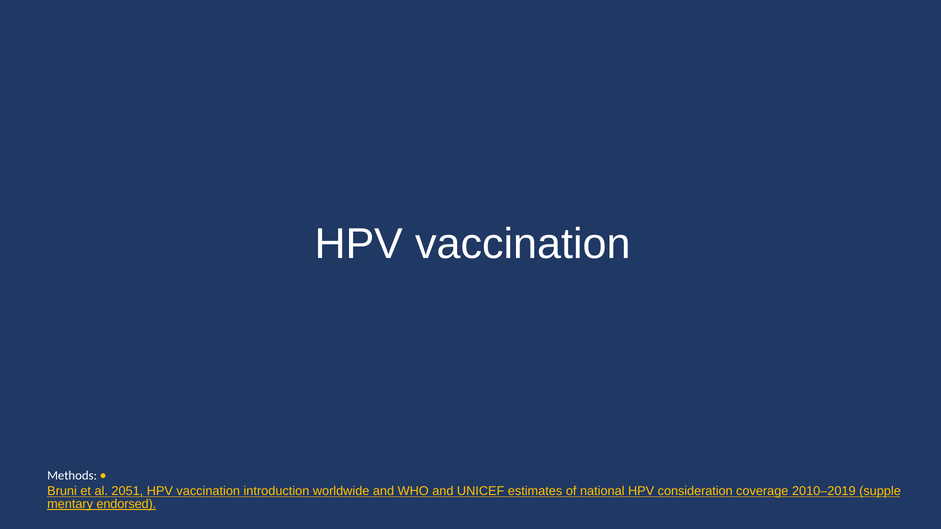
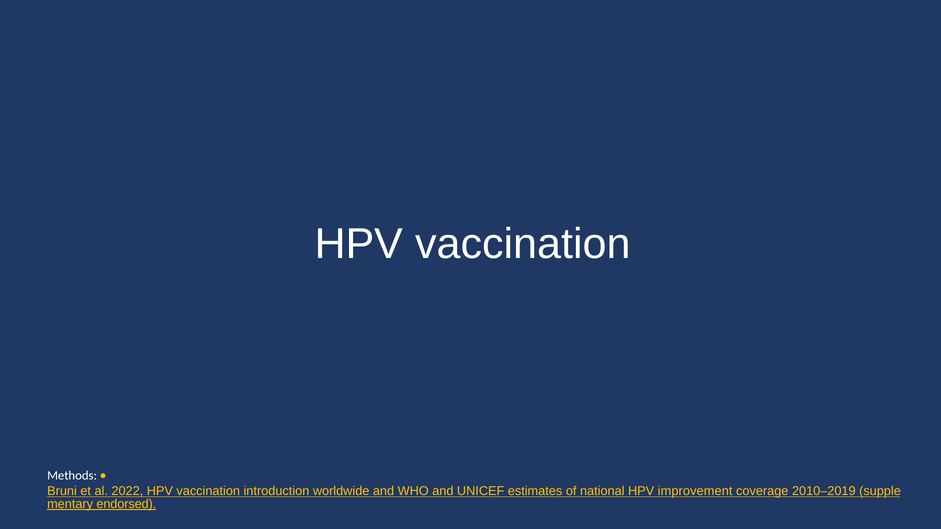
2051: 2051 -> 2022 (127, 491)
consideration: consideration -> improvement (695, 491)
